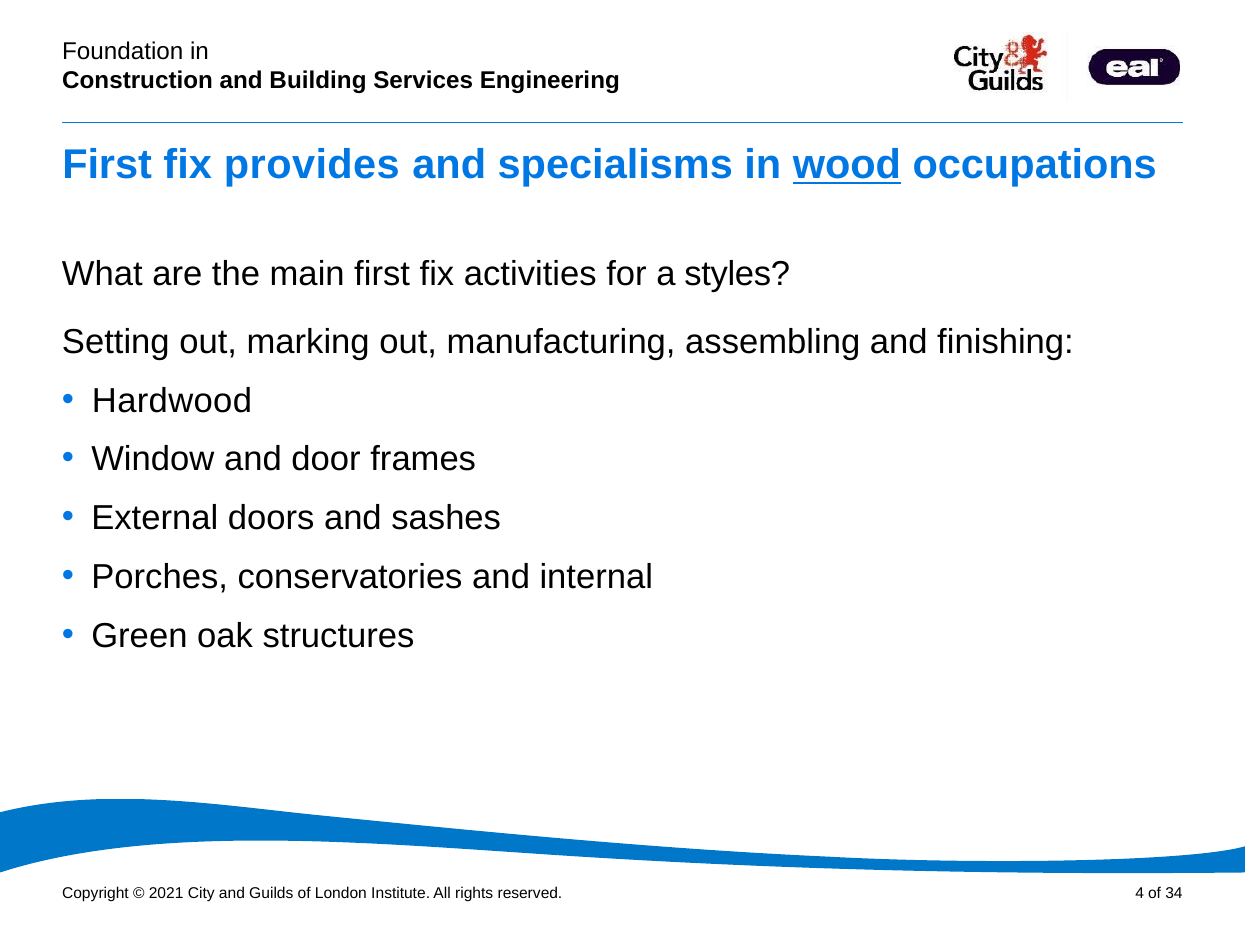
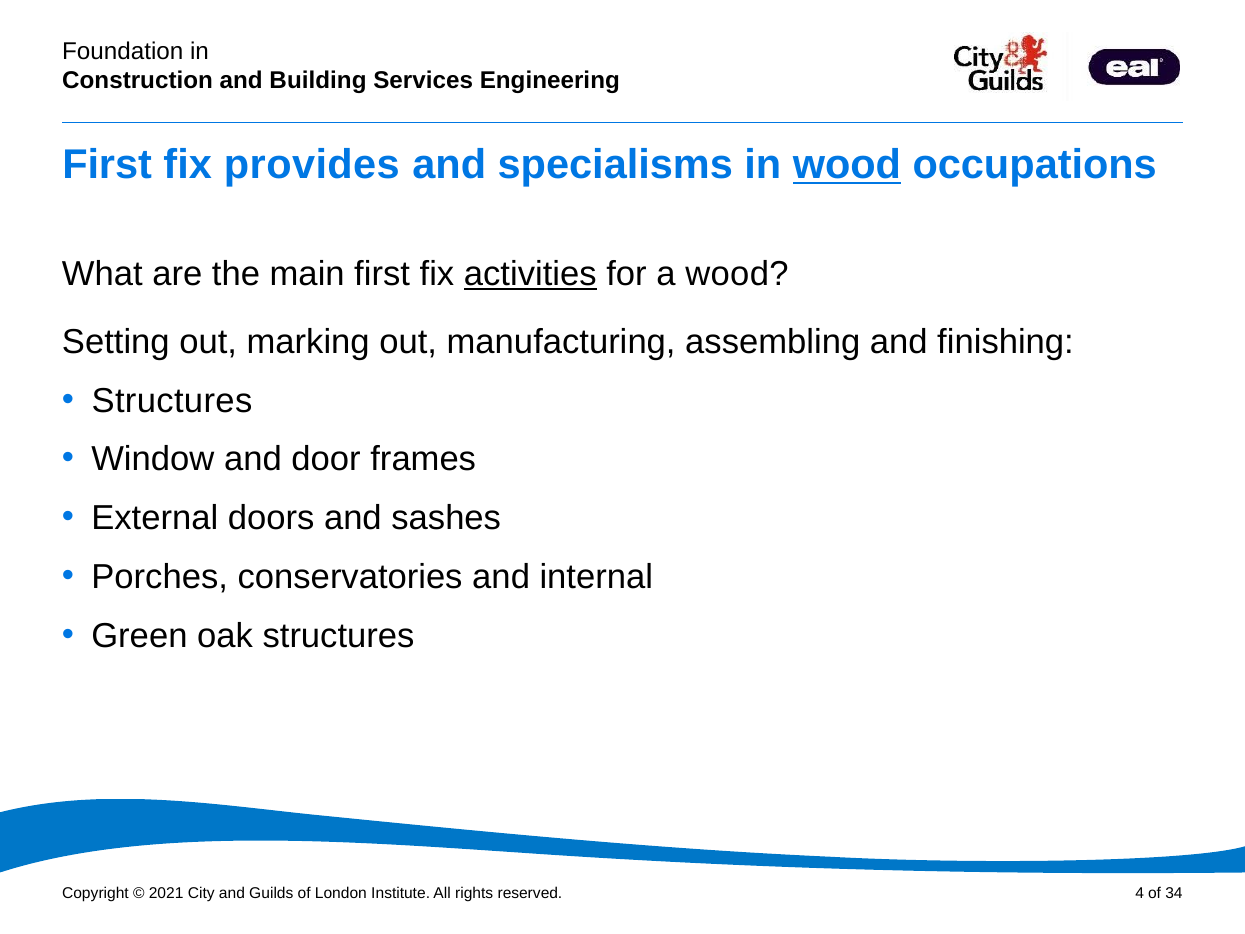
activities underline: none -> present (530, 274)
a styles: styles -> wood (737, 274)
Hardwood: Hardwood -> Structures (172, 401)
